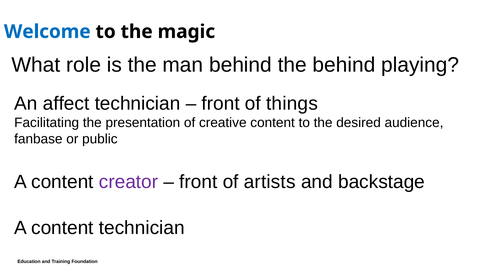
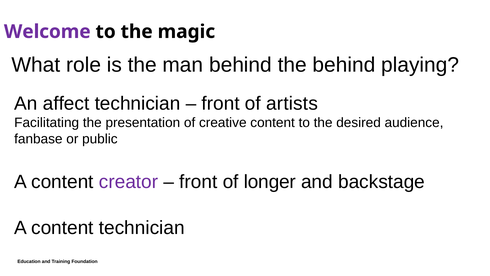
Welcome colour: blue -> purple (47, 32)
things: things -> artists (292, 103)
artists: artists -> longer (270, 182)
